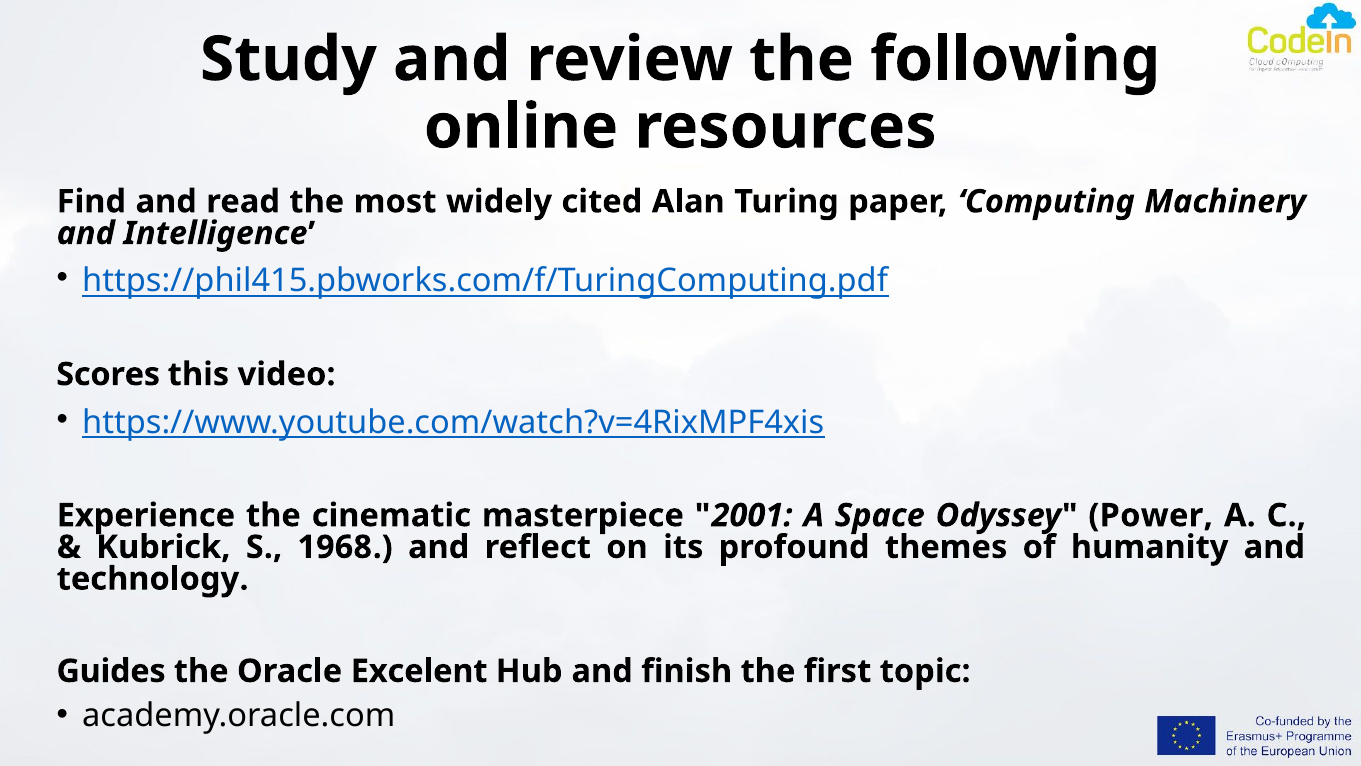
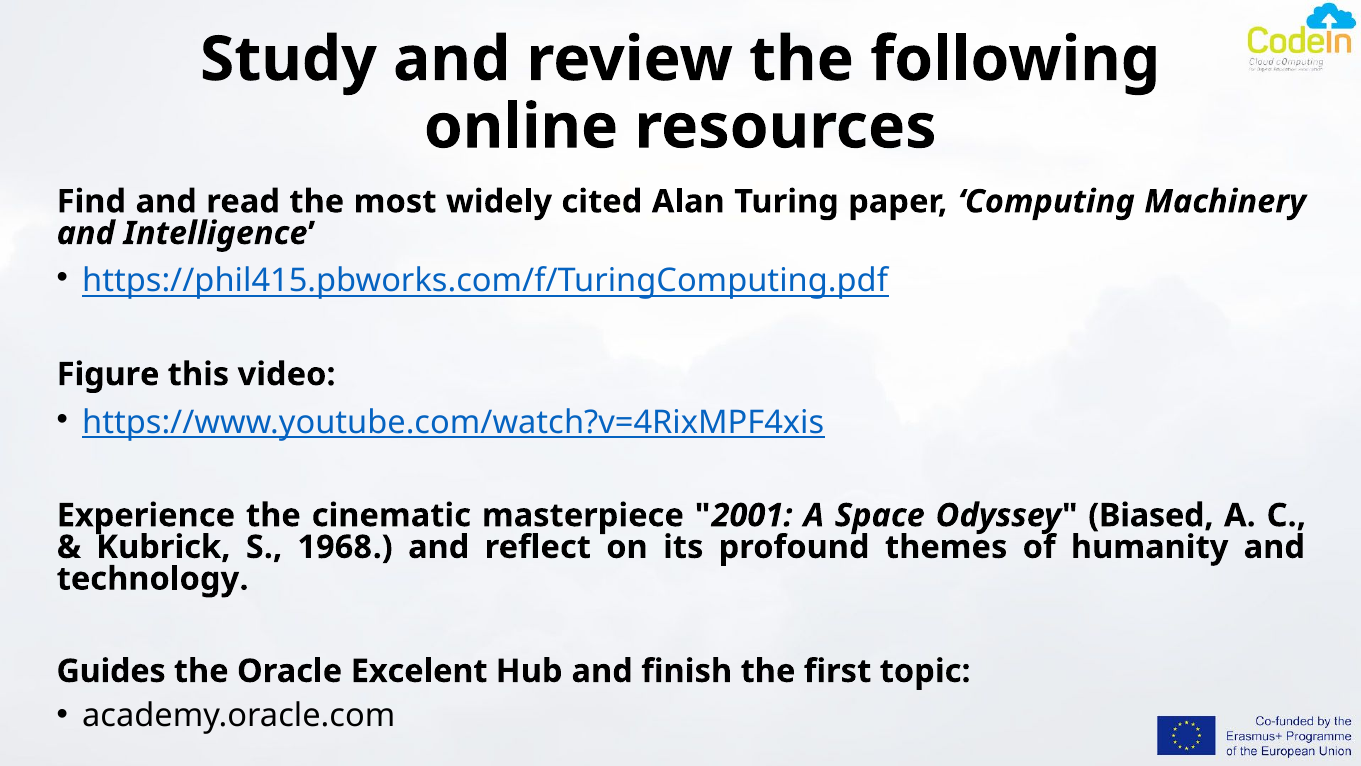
Scores: Scores -> Figure (108, 374)
Power: Power -> Biased (1151, 515)
